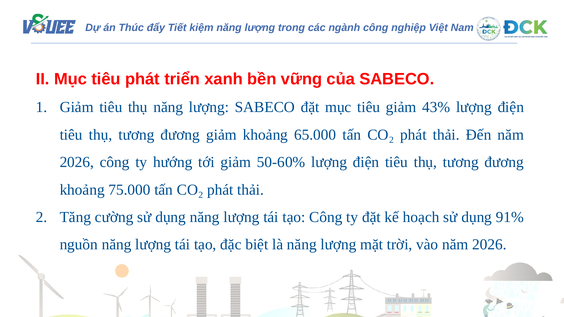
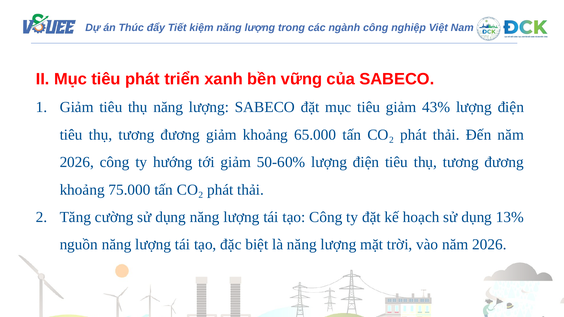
91%: 91% -> 13% (510, 217)
